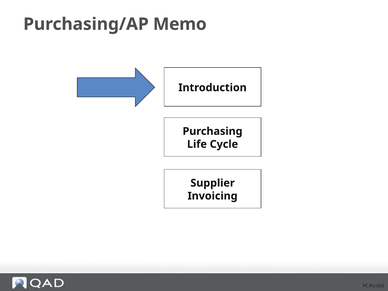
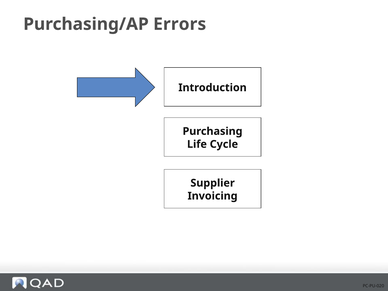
Memo: Memo -> Errors (180, 24)
